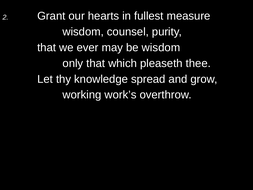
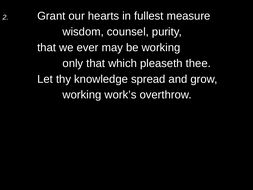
be wisdom: wisdom -> working (161, 47)
